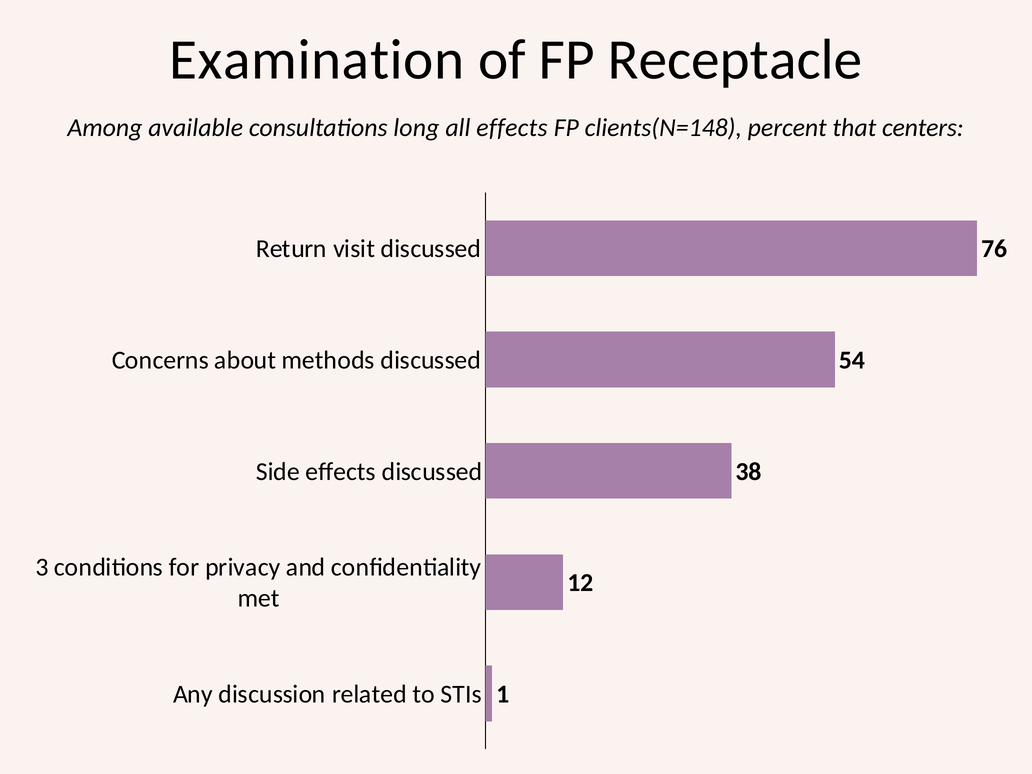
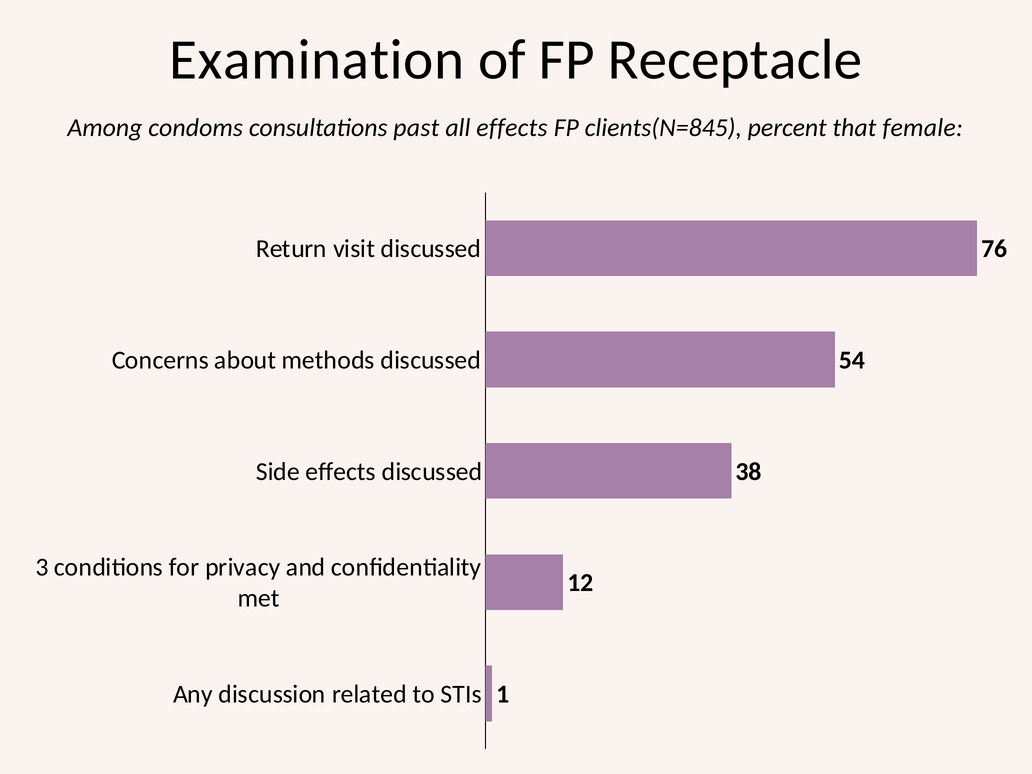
available: available -> condoms (196, 128)
long: long -> past (416, 128)
clients(N=148: clients(N=148 -> clients(N=845 (663, 128)
centers: centers -> female (923, 128)
